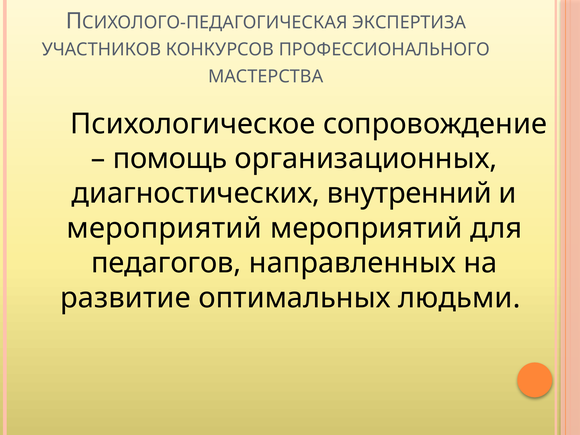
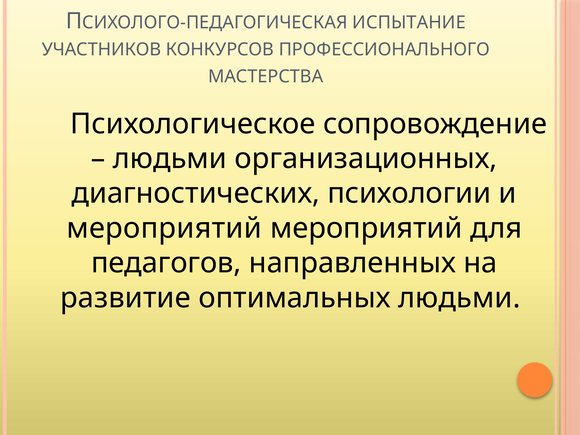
ЭКСПЕРТИЗА: ЭКСПЕРТИЗА -> ИСПЫТАНИЕ (409, 22)
помощь: помощь -> людьми (170, 159)
внутренний: внутренний -> психологии (409, 193)
